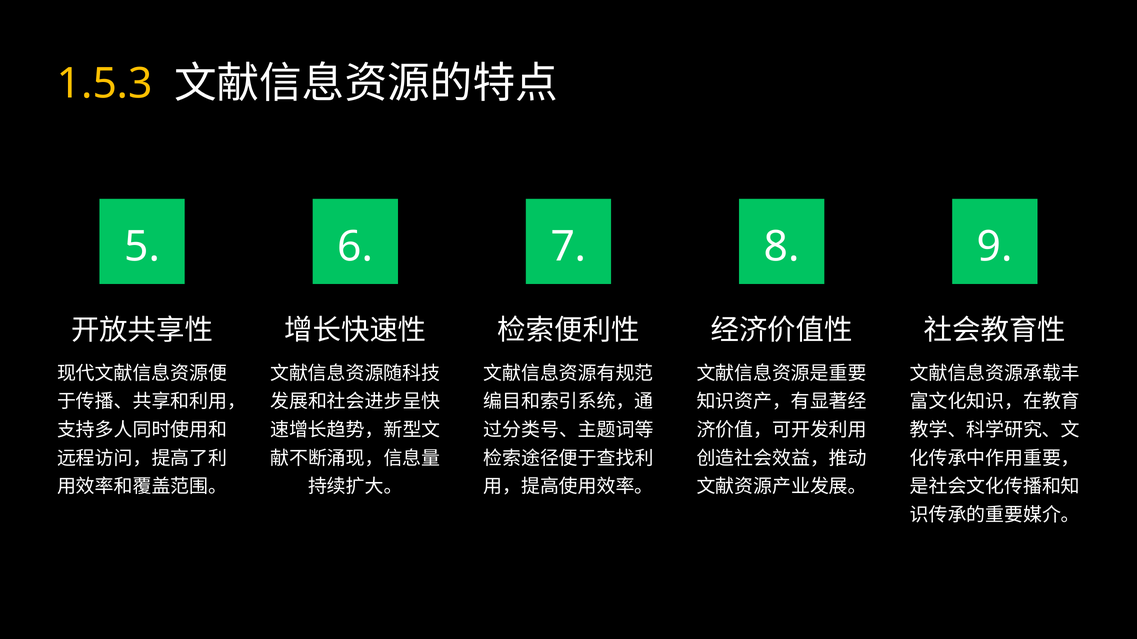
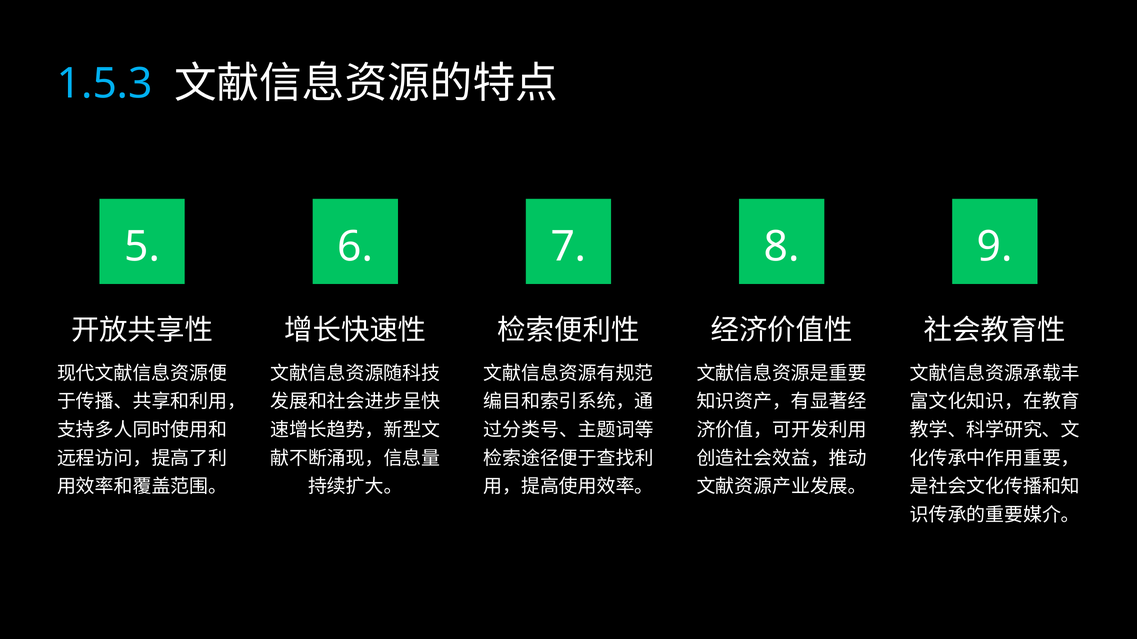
1.5.3 colour: yellow -> light blue (105, 84)
